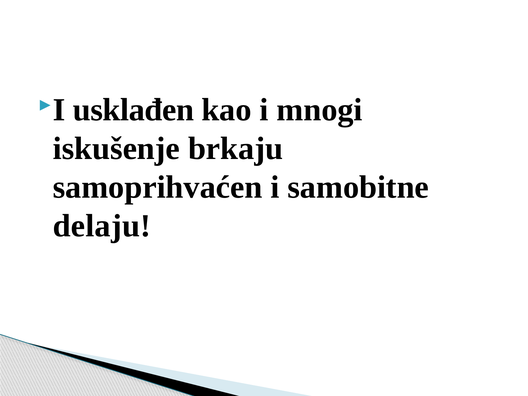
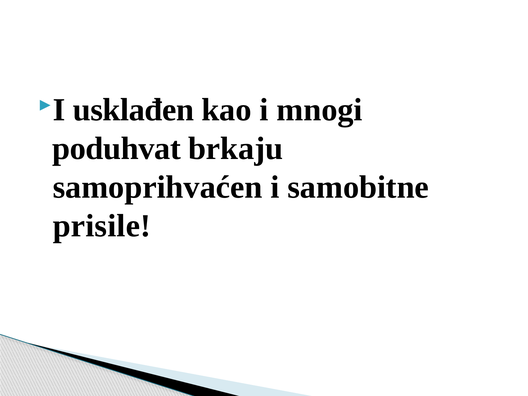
iskušenje: iskušenje -> poduhvat (117, 148)
delaju: delaju -> prisile (102, 226)
